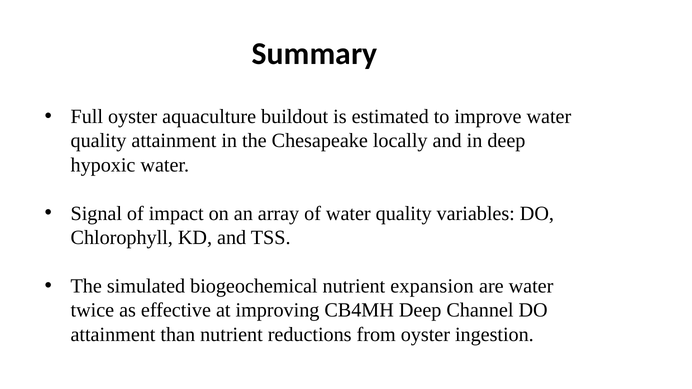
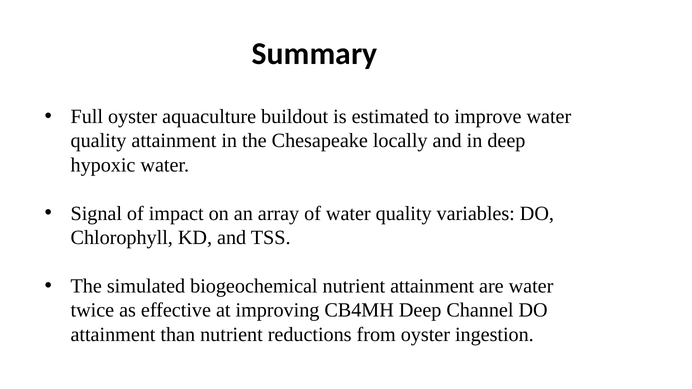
nutrient expansion: expansion -> attainment (432, 286)
